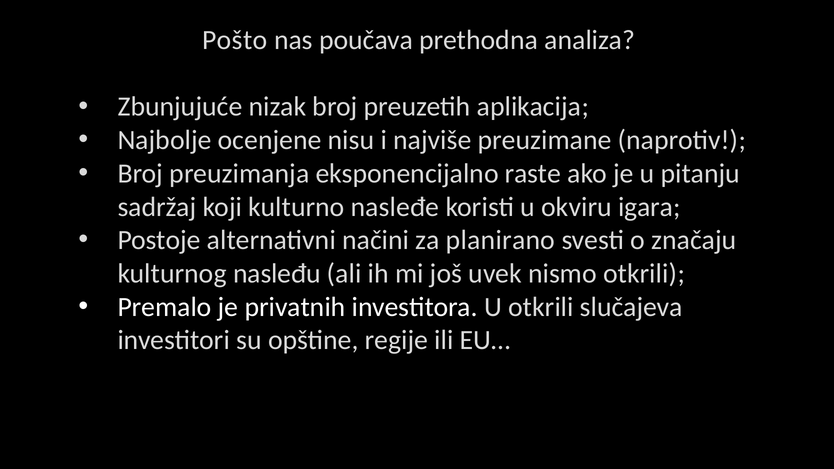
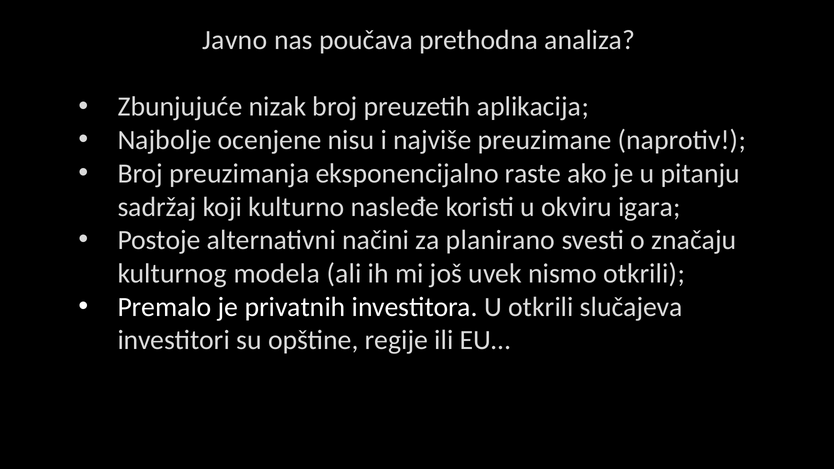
Pošto: Pošto -> Javno (235, 40)
nasleđu: nasleđu -> modela (277, 274)
